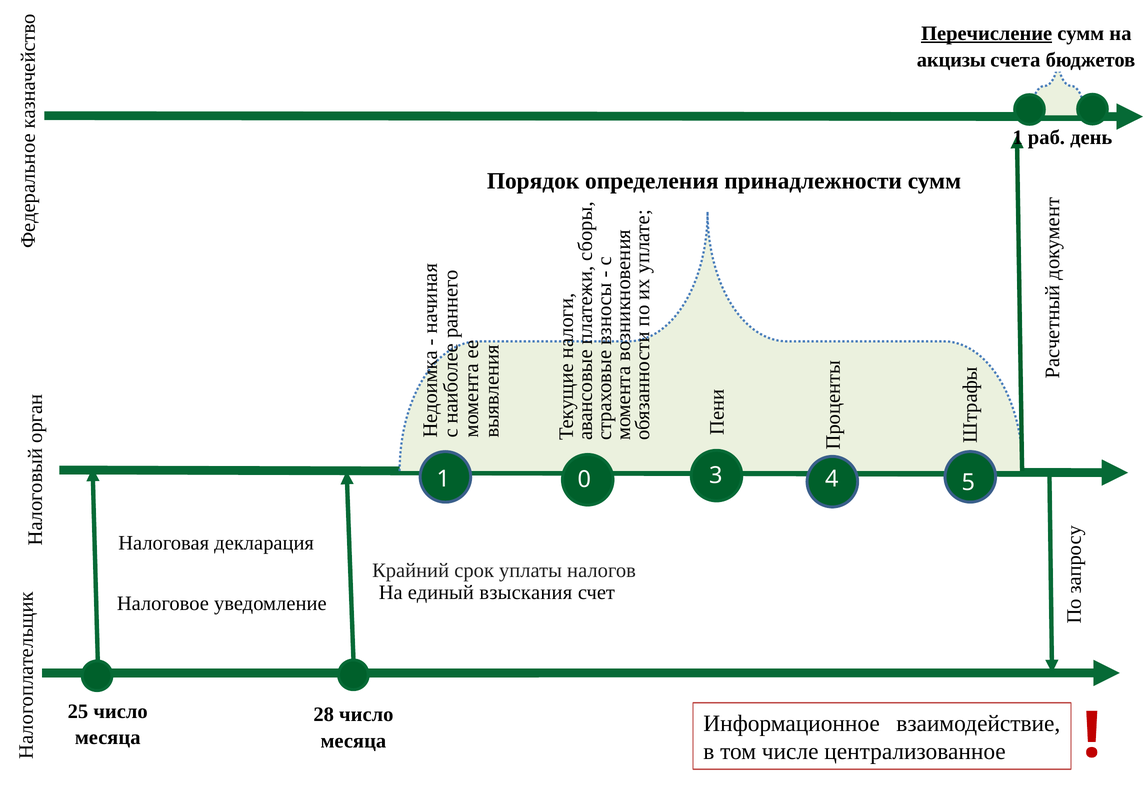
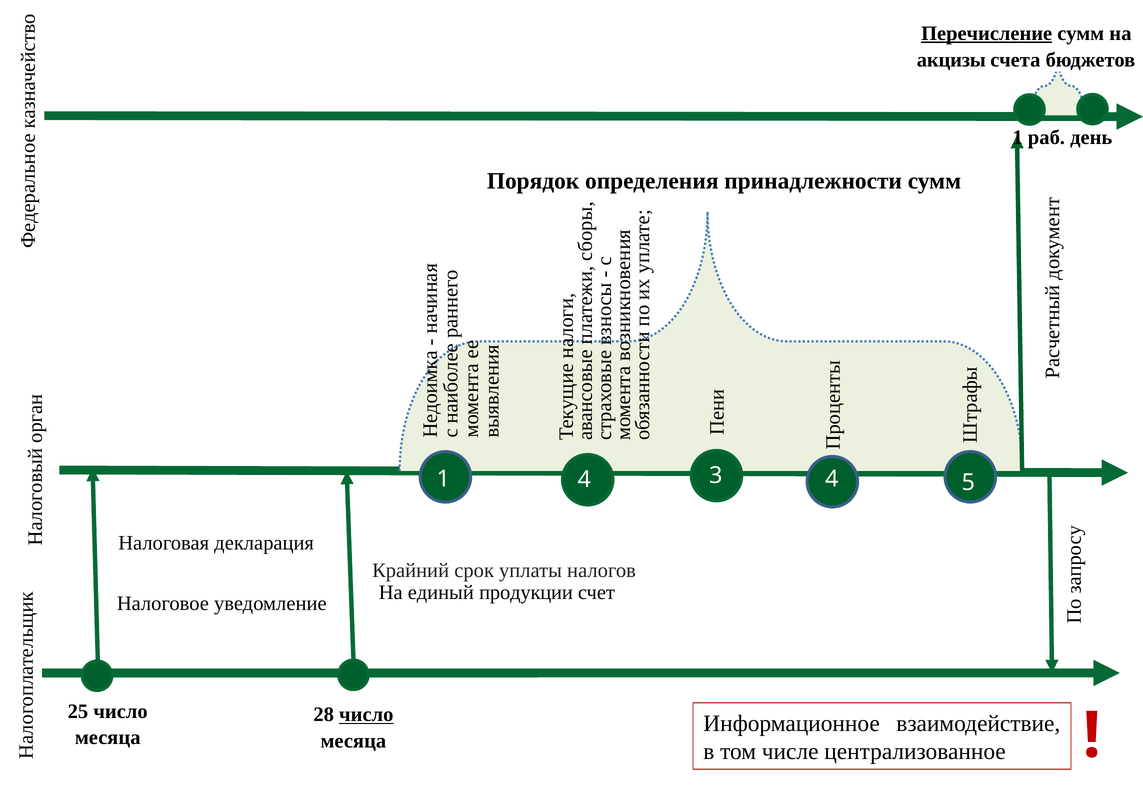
1 0: 0 -> 4 (584, 480)
взыскания: взыскания -> продукции (526, 593)
число underline: none -> present (366, 715)
